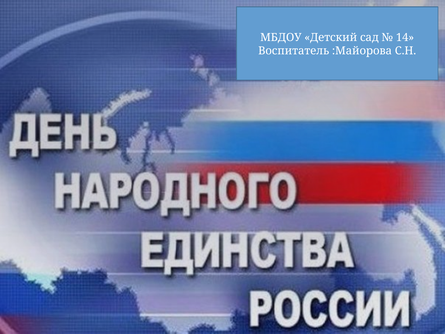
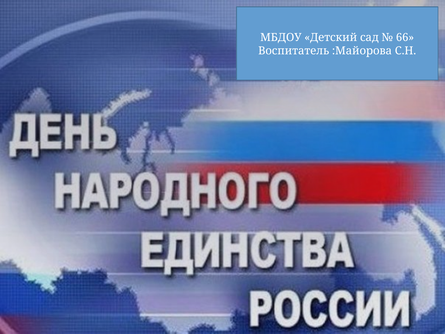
14: 14 -> 66 (405, 38)
